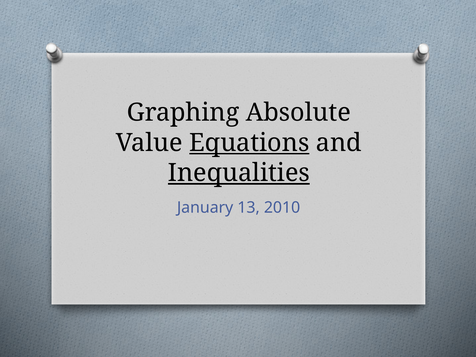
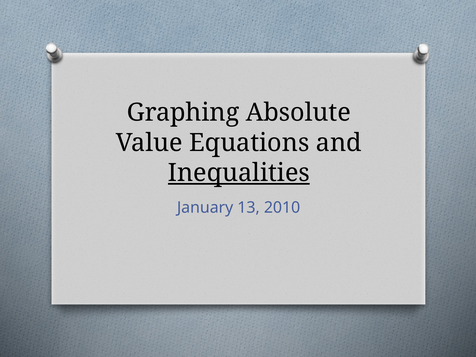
Equations underline: present -> none (249, 143)
